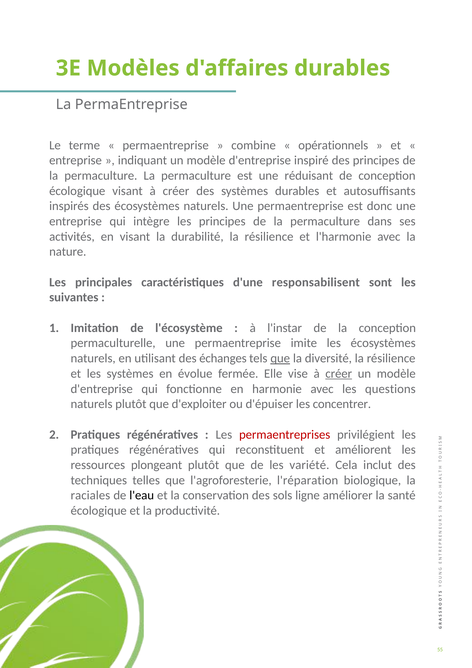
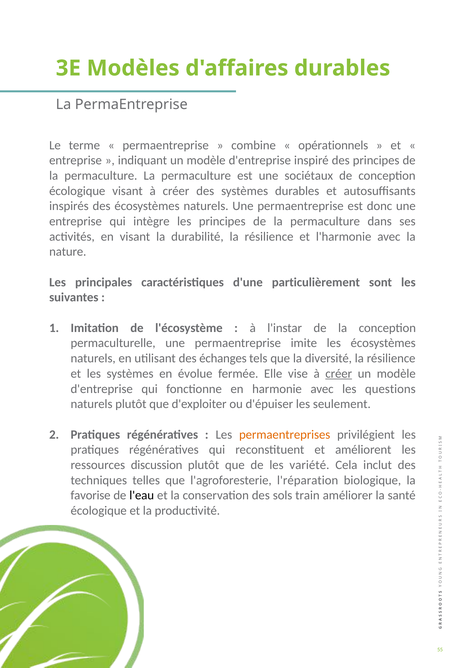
réduisant: réduisant -> sociétaux (309, 176)
responsabilisent: responsabilisent -> particulièrement (316, 282)
que underline: present -> none (280, 358)
concentrer: concentrer -> seulement (342, 404)
permaentreprises colour: red -> orange (285, 434)
plongeant: plongeant -> discussion (157, 465)
raciales: raciales -> favorise (91, 495)
ligne: ligne -> train (307, 495)
